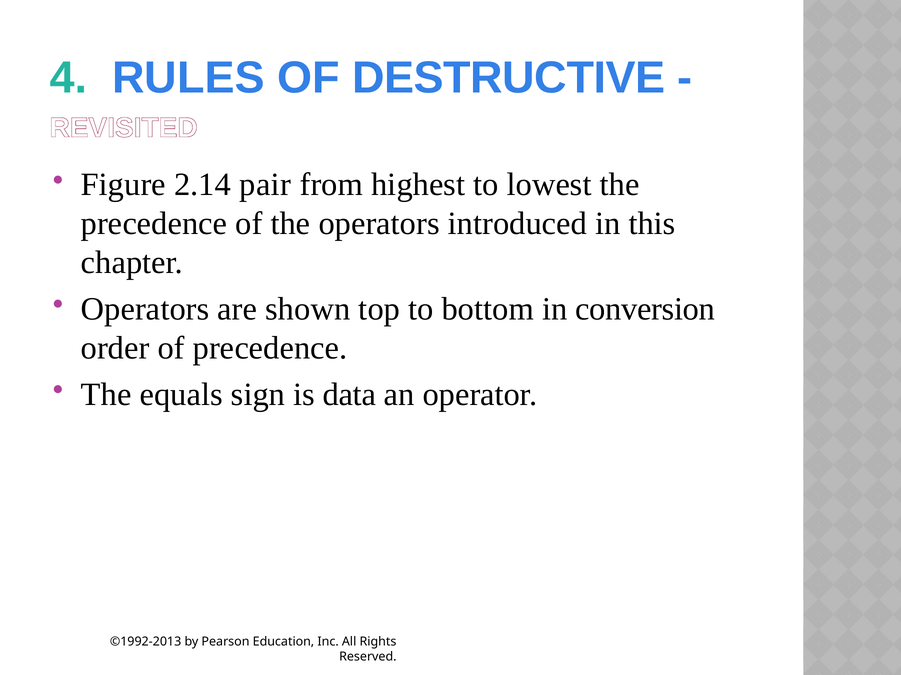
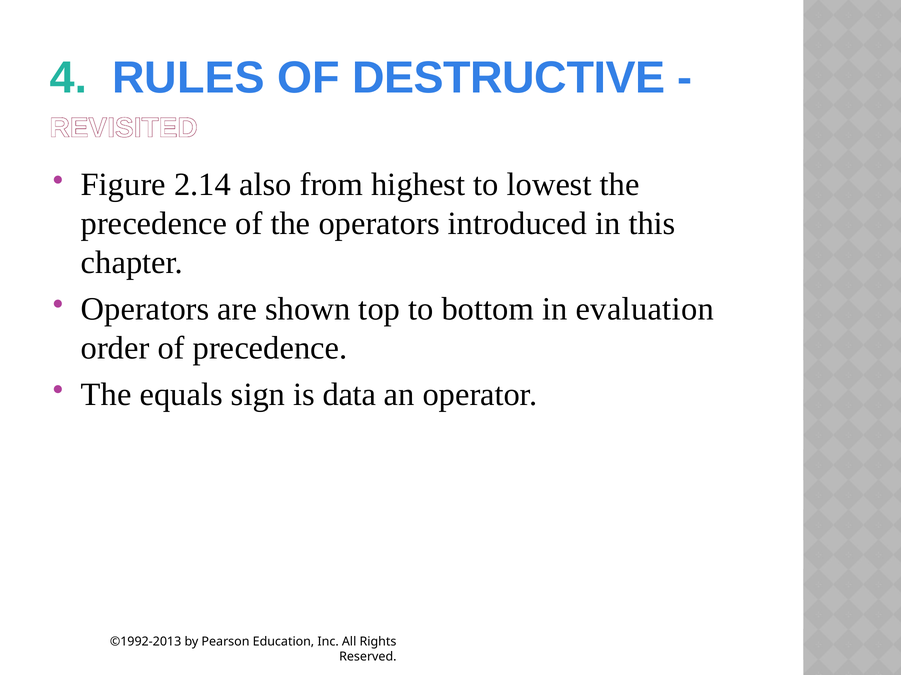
pair: pair -> also (265, 185)
conversion: conversion -> evaluation (645, 309)
